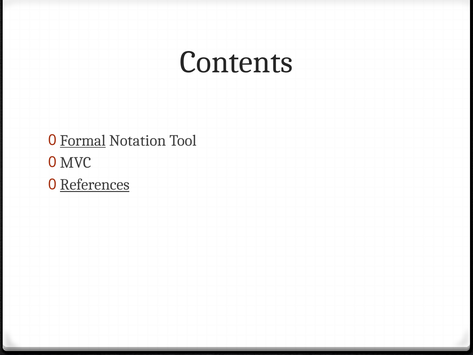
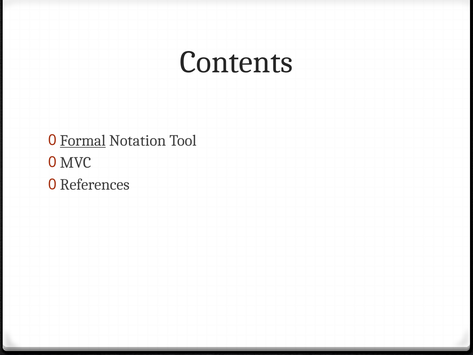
References underline: present -> none (95, 185)
